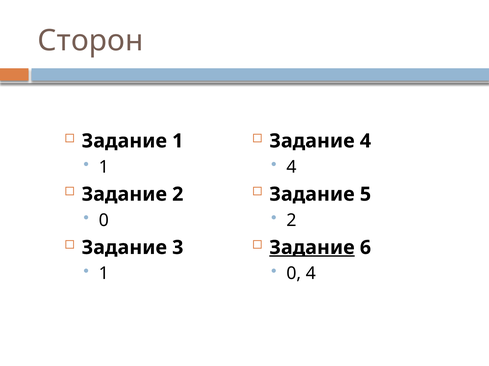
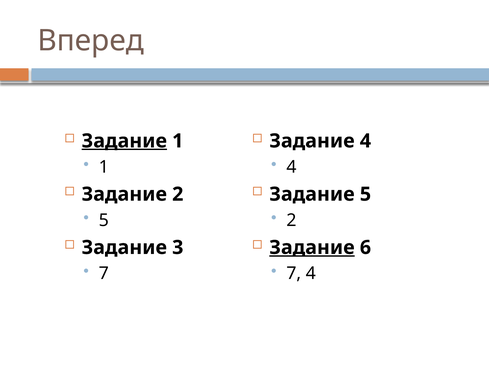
Сторон: Сторон -> Вперед (91, 41)
Задание underline: none -> present (124, 141)
0: 0 -> 5 (104, 221)
1: 1 -> 7 (104, 274)
0: 0 -> 7 (294, 274)
